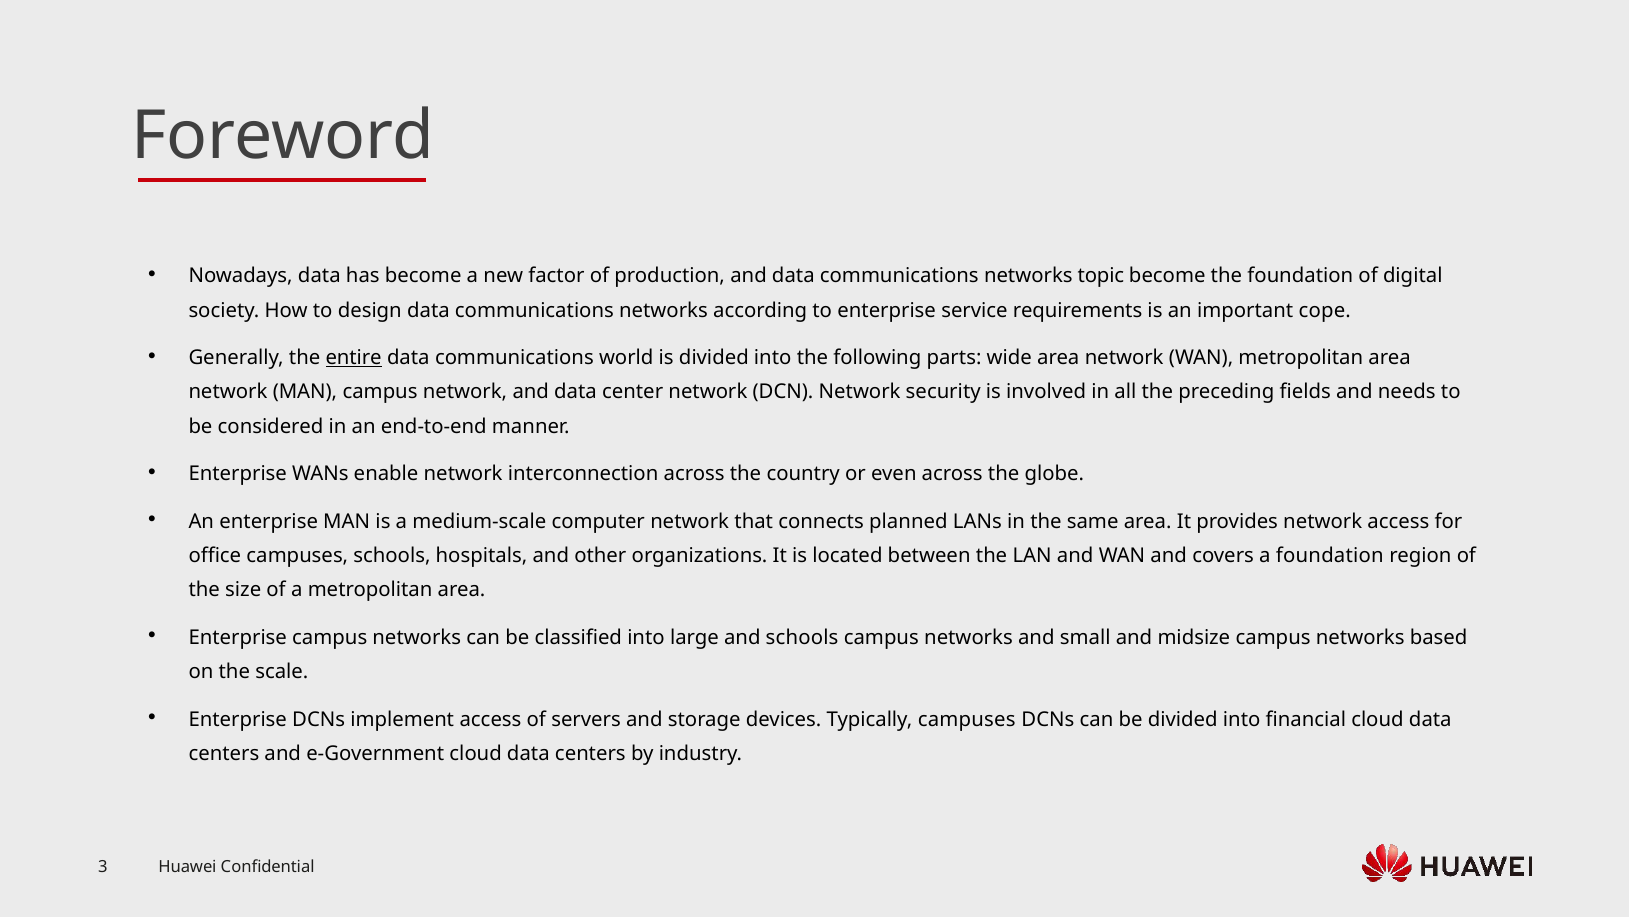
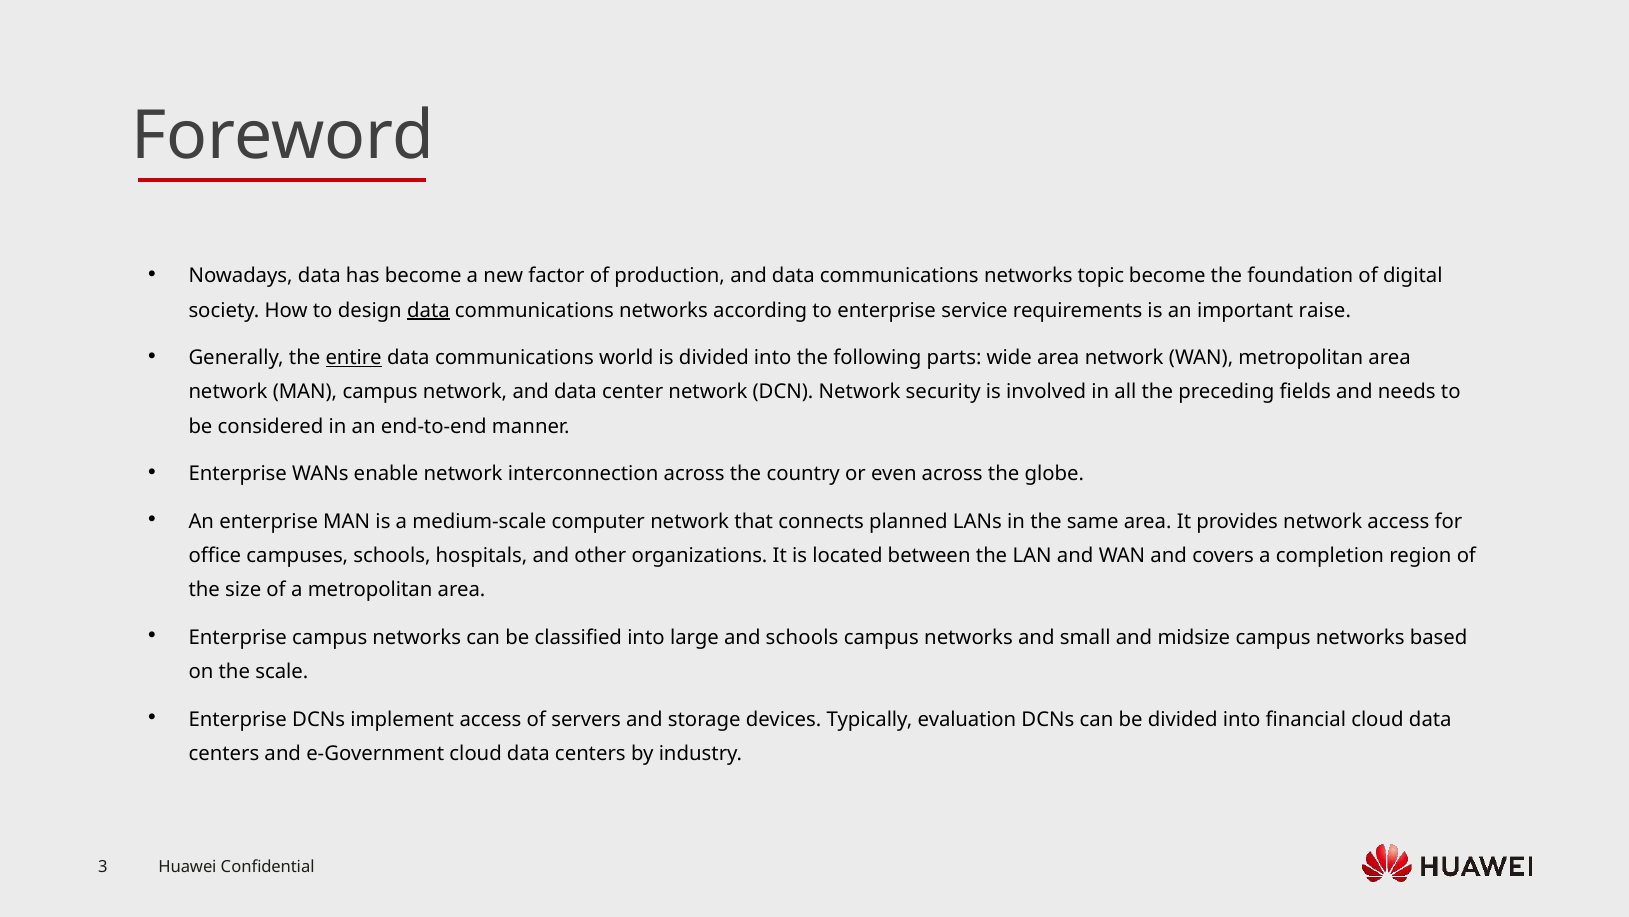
data underline: none -> present (428, 310)
cope: cope -> raise (1325, 310)
a foundation: foundation -> completion (1330, 556)
Typically campuses: campuses -> evaluation (967, 719)
